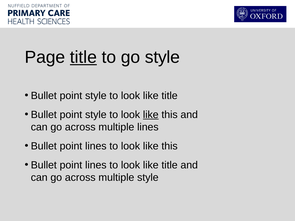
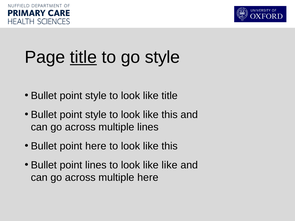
like underline: present -> none (151, 115)
lines: lines -> here (96, 146)
title: title -> like (169, 165)
multiple style: style -> here (148, 178)
